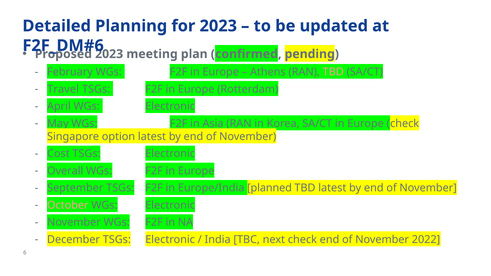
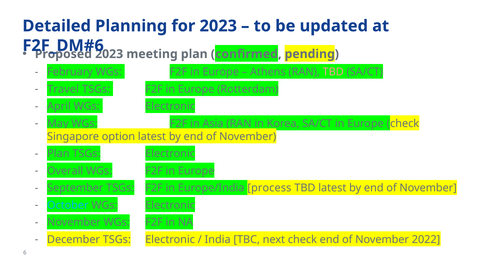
Cost: Cost -> Plan (58, 154)
planned: planned -> process (269, 188)
October colour: pink -> light blue (68, 205)
